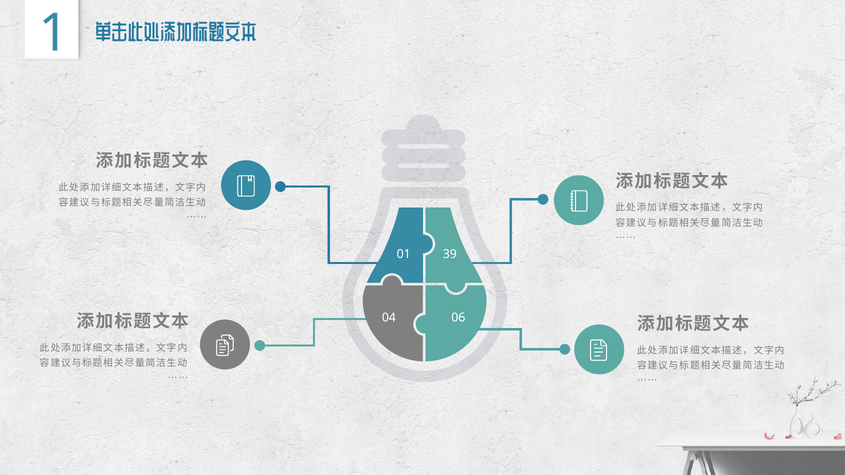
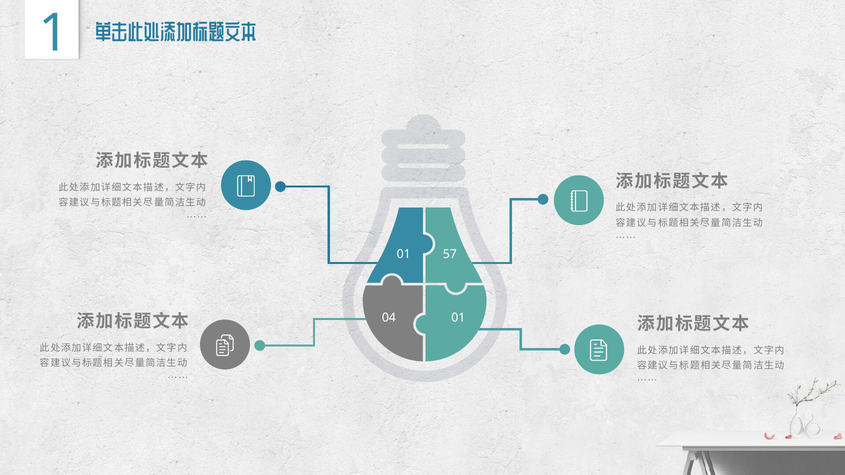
39: 39 -> 57 (450, 254)
04 06: 06 -> 01 (458, 318)
